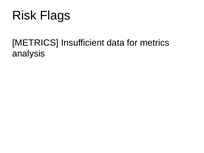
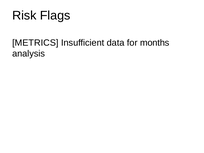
for metrics: metrics -> months (155, 43)
